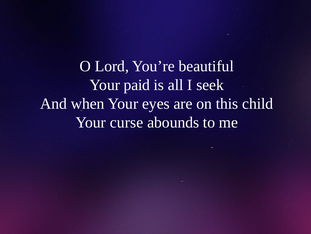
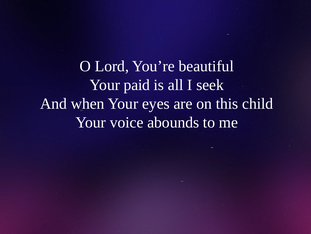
curse: curse -> voice (127, 122)
